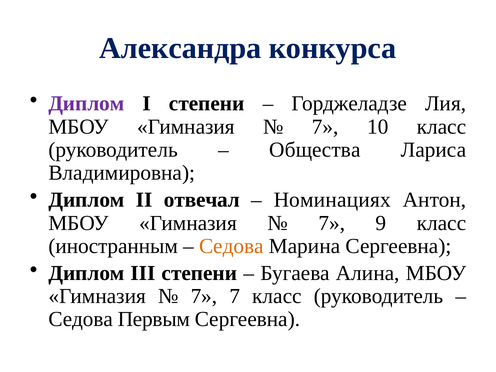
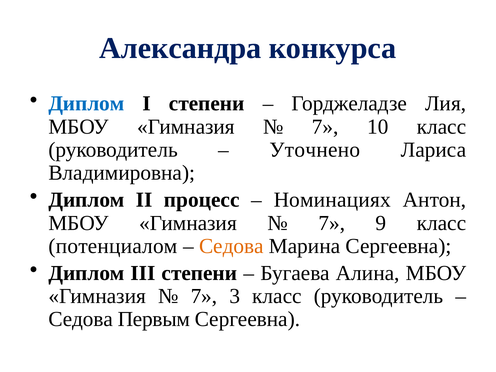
Диплом colour: purple -> blue (86, 104)
Общества: Общества -> Уточнено (315, 150)
отвечал: отвечал -> процесс (202, 200)
иностранным: иностранным -> потенциалом (113, 246)
7 7: 7 -> 3 (235, 296)
